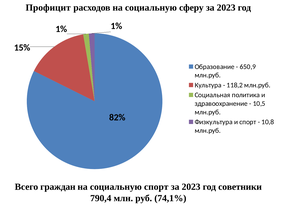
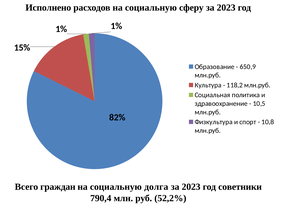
Профицит: Профицит -> Исполнено (48, 8)
социальную спорт: спорт -> долга (156, 187)
74,1%: 74,1% -> 52,2% (170, 198)
